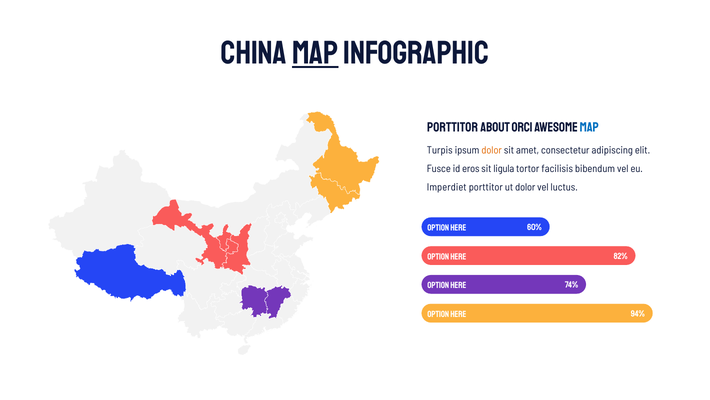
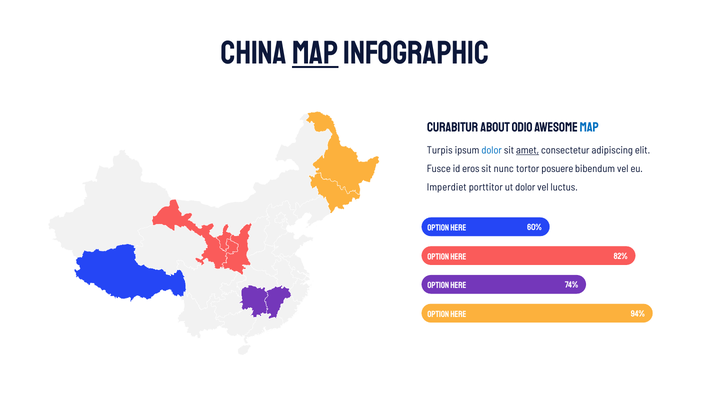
Porttitor: Porttitor -> Curabitur (453, 127)
Orci: Orci -> Odio (522, 127)
dolor colour: orange -> blue (492, 150)
amet underline: none -> present (528, 150)
ligula: ligula -> nunc (504, 169)
facilisis: facilisis -> posuere (557, 169)
